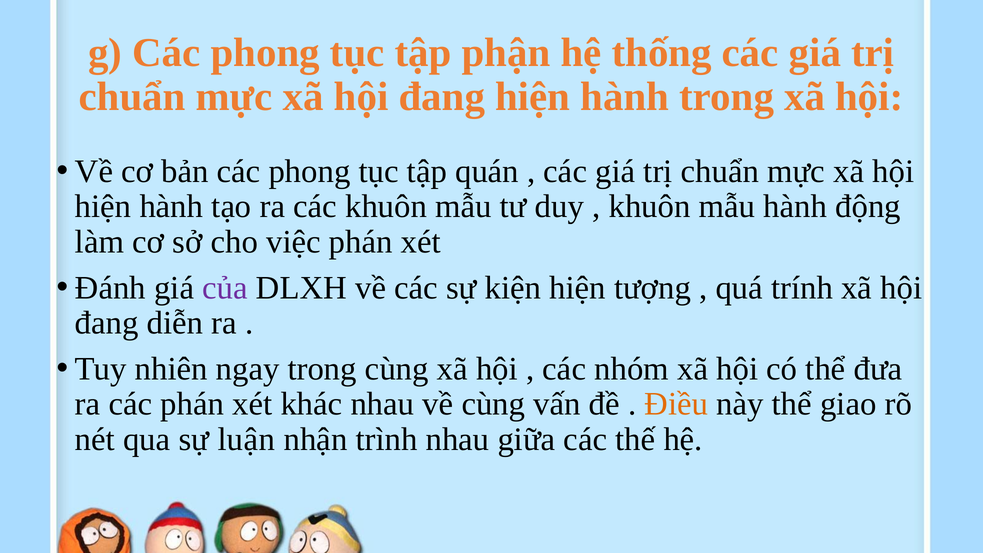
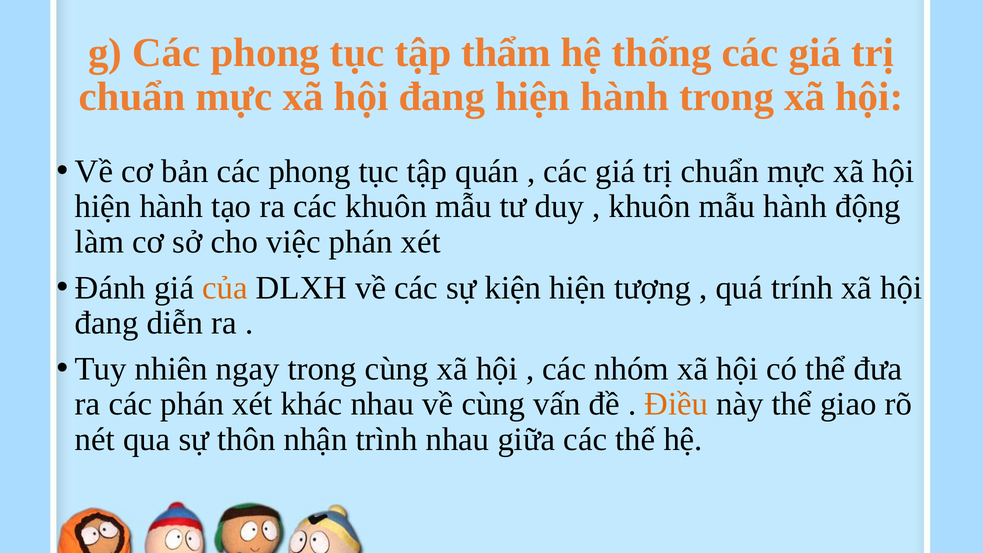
phận: phận -> thẩm (506, 53)
của colour: purple -> orange (225, 288)
luận: luận -> thôn (246, 440)
